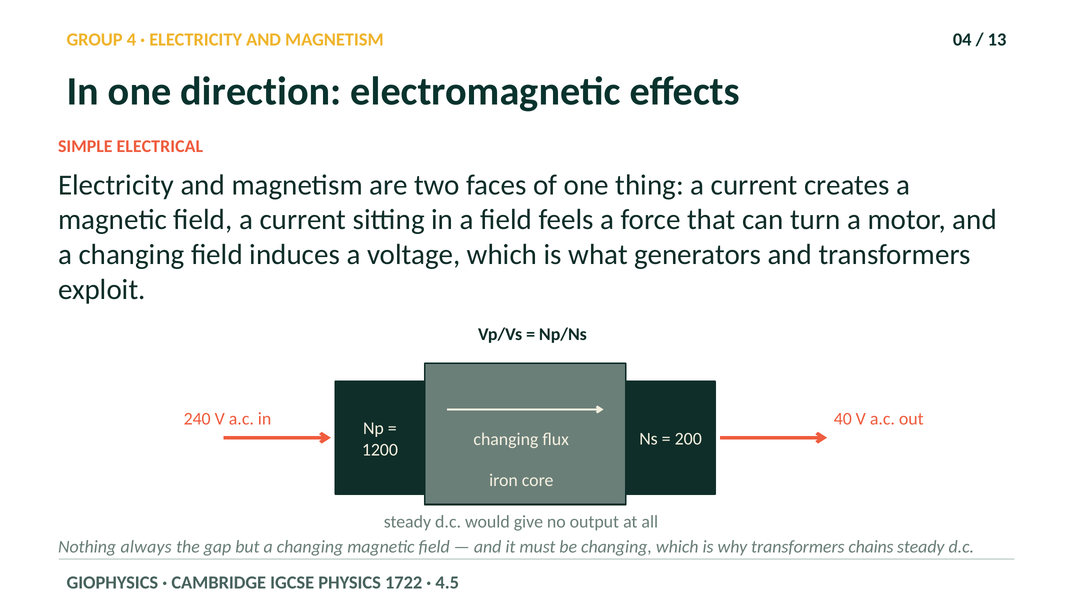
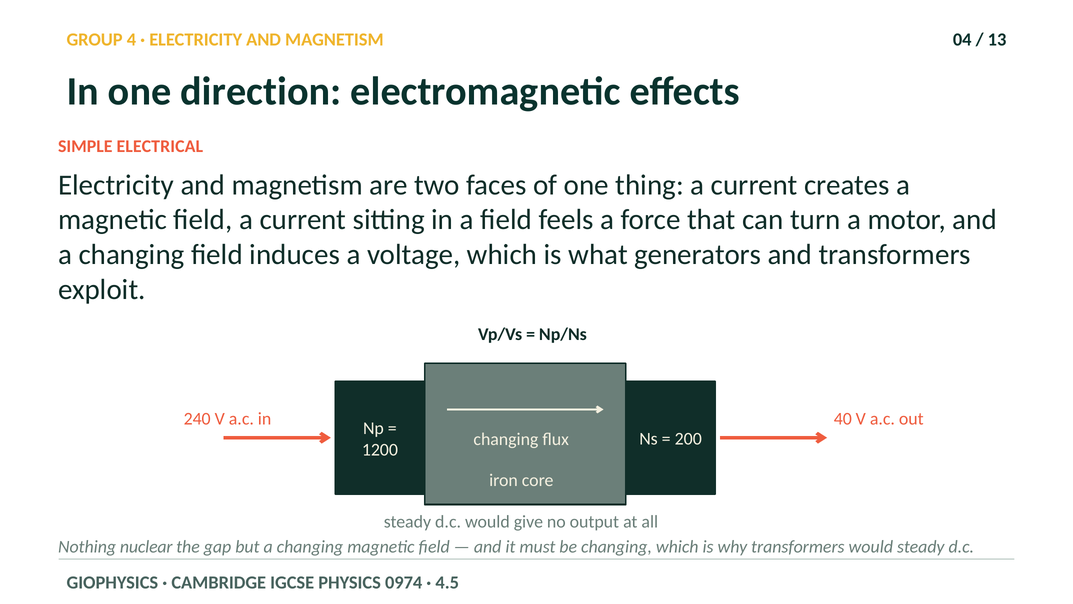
always: always -> nuclear (146, 546)
transformers chains: chains -> would (871, 546)
1722: 1722 -> 0974 (404, 582)
